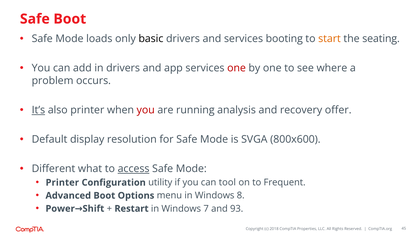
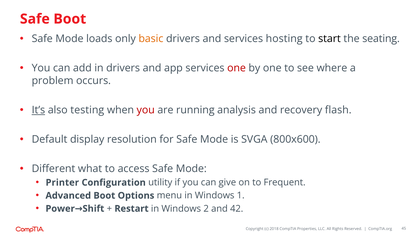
basic colour: black -> orange (151, 39)
booting: booting -> hosting (284, 39)
start colour: orange -> black (329, 39)
also printer: printer -> testing (87, 110)
offer: offer -> flash (338, 110)
access underline: present -> none (134, 169)
tool: tool -> give (227, 183)
8: 8 -> 1 (241, 196)
7: 7 -> 2 (206, 209)
93: 93 -> 42 (237, 209)
